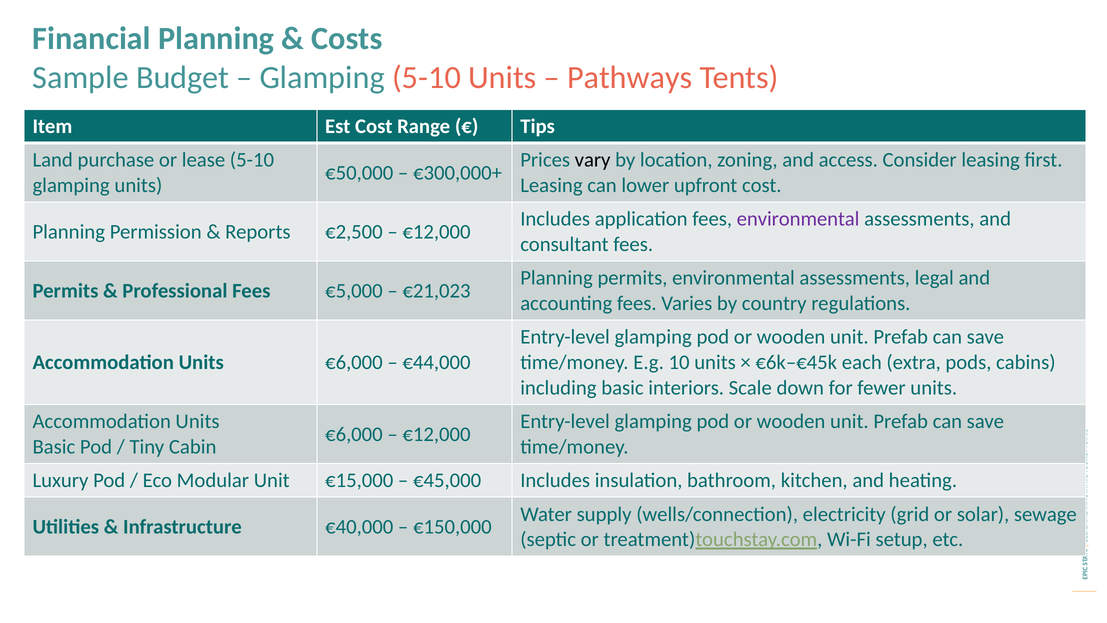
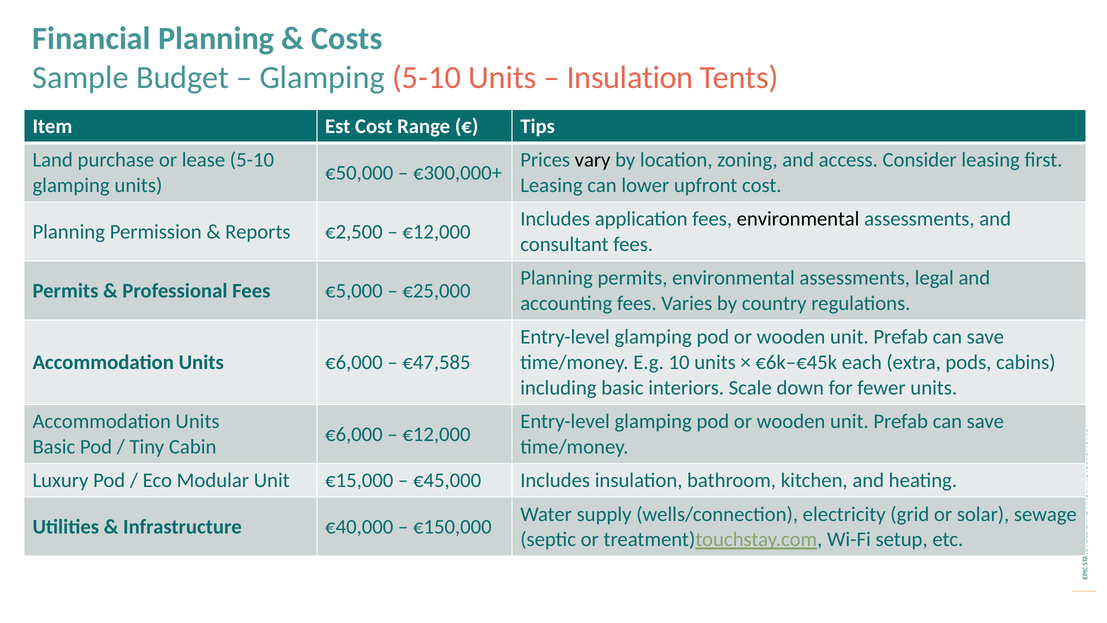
Pathways: Pathways -> Insulation (630, 77)
environmental colour: purple -> black (798, 219)
€21,023: €21,023 -> €25,000 (437, 291)
€44,000: €44,000 -> €47,585 (437, 362)
